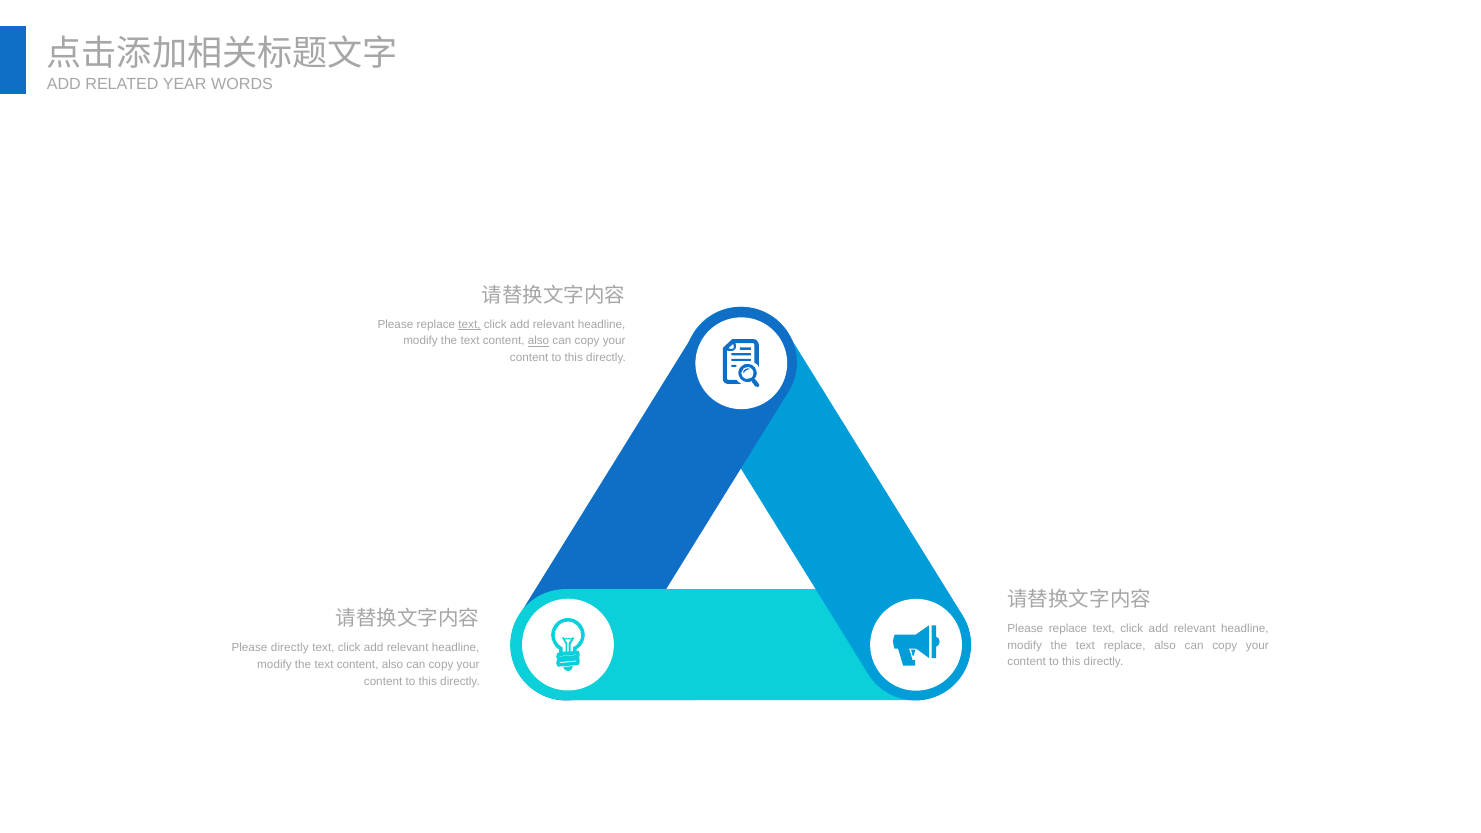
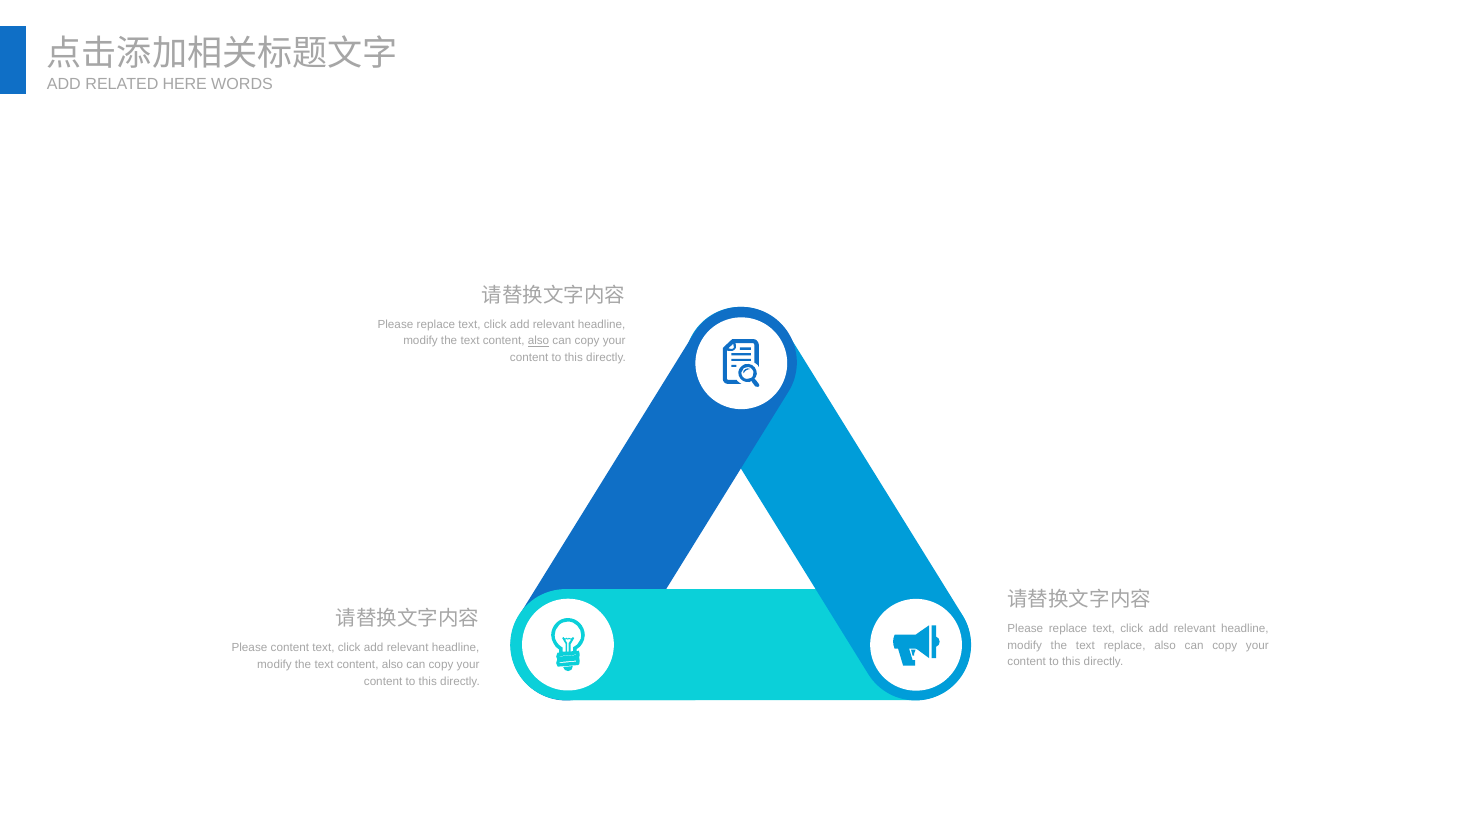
YEAR: YEAR -> HERE (185, 84)
text underline: present -> none (469, 324)
Please directly: directly -> content (290, 648)
